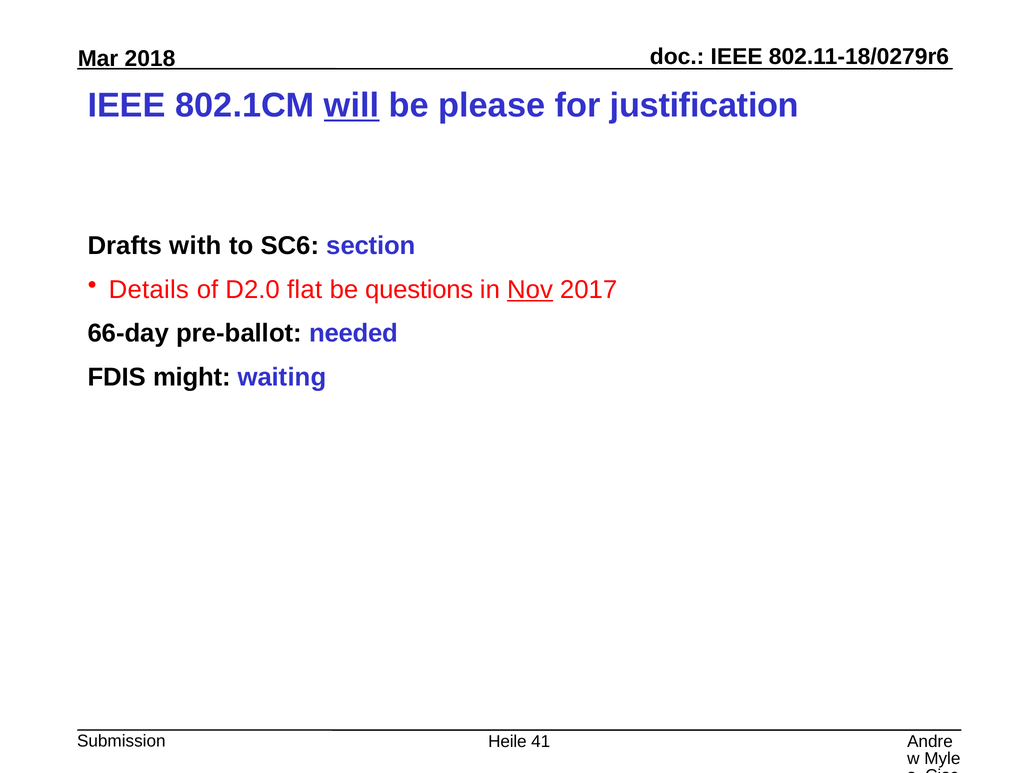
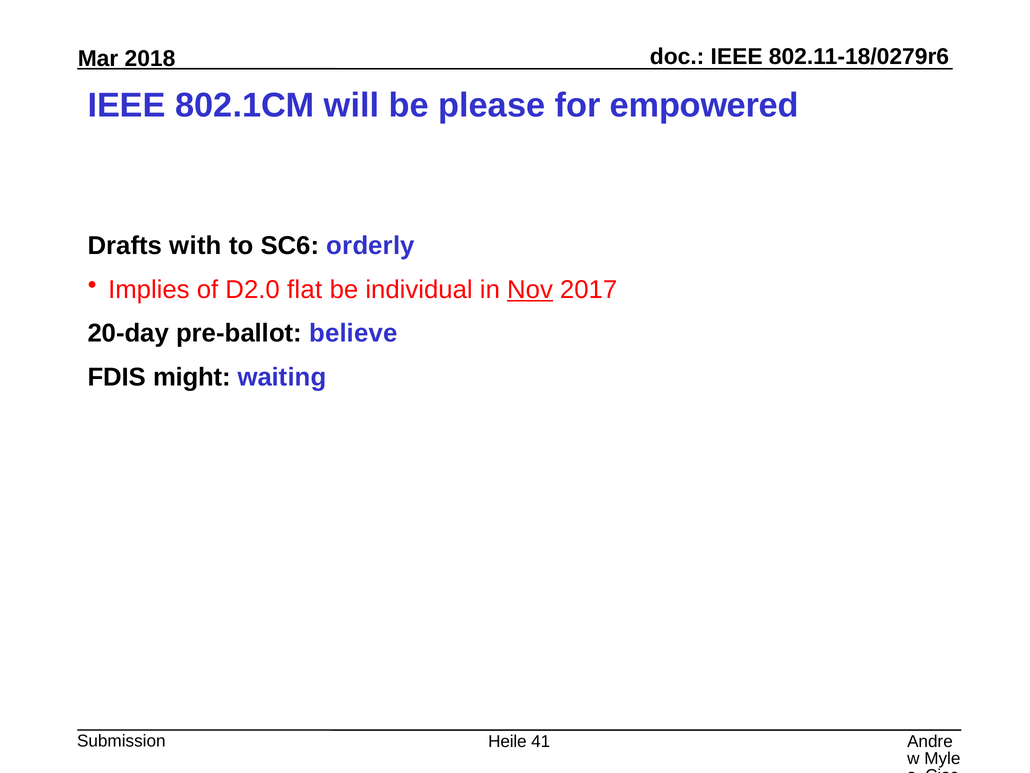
will underline: present -> none (352, 105)
justification: justification -> empowered (704, 105)
section: section -> orderly (371, 246)
Details: Details -> Implies (149, 289)
questions: questions -> individual (419, 289)
66-day: 66-day -> 20-day (128, 333)
needed: needed -> believe (353, 333)
